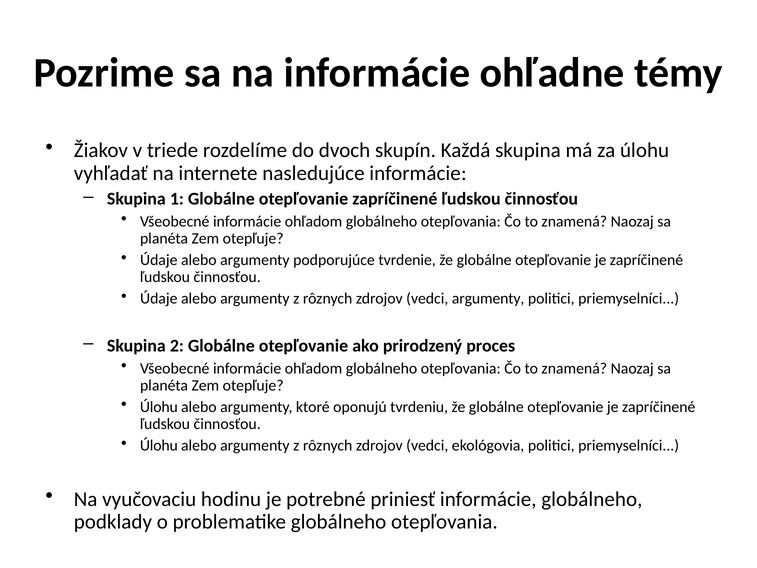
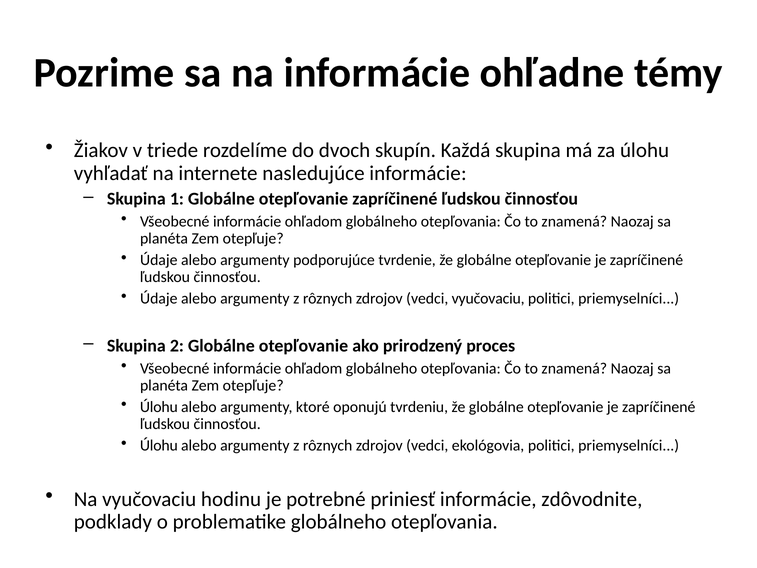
vedci argumenty: argumenty -> vyučovaciu (488, 299)
informácie globálneho: globálneho -> zdôvodnite (592, 499)
